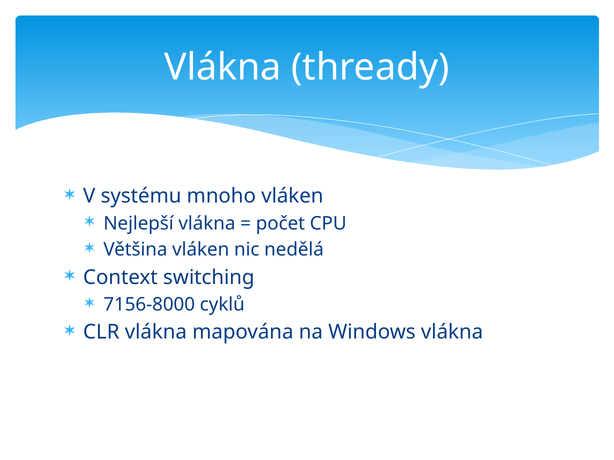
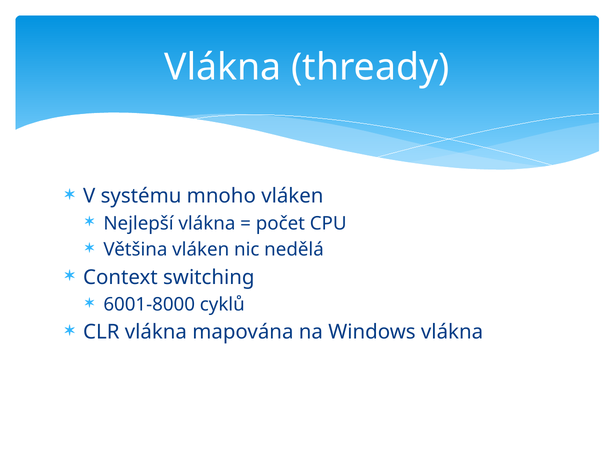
7156-8000: 7156-8000 -> 6001-8000 (149, 305)
